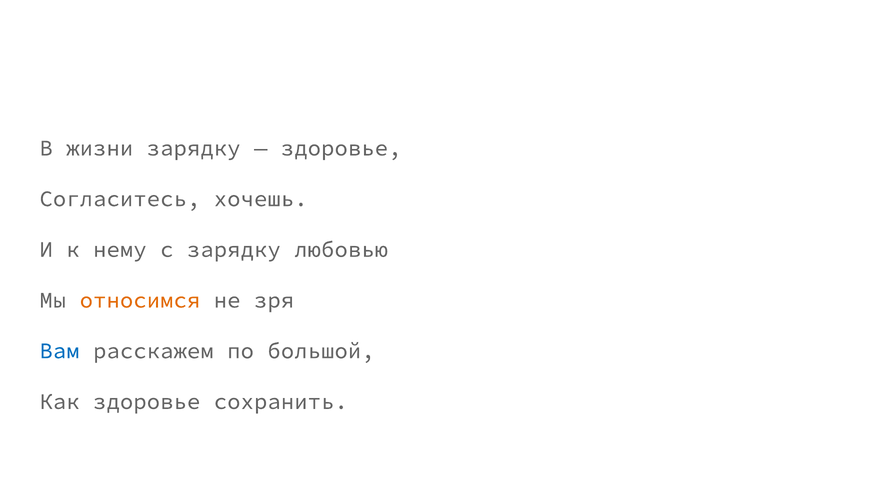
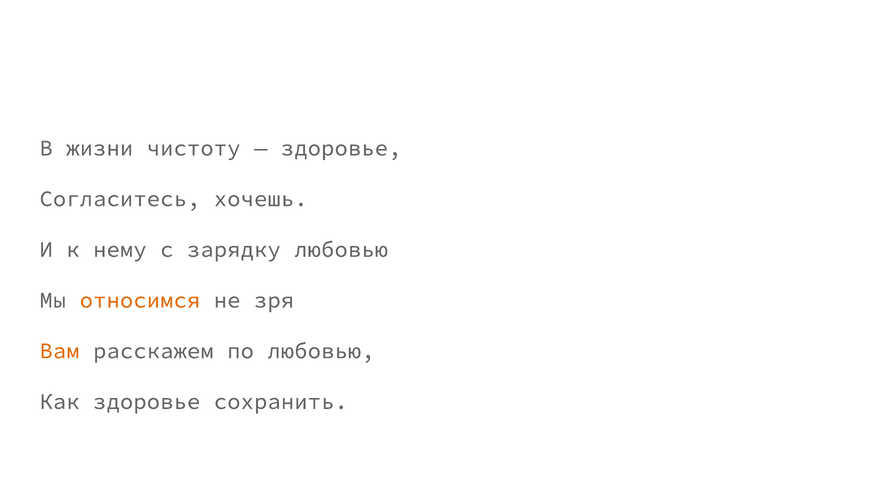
жизни зарядку: зарядку -> чистоту (194, 148)
Вам colour: blue -> orange (60, 351)
по большой: большой -> любовью (321, 351)
